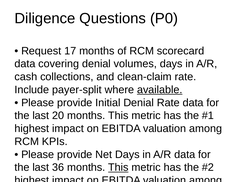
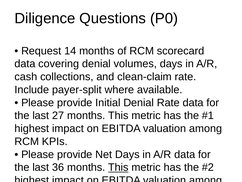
17: 17 -> 14 (70, 51)
available underline: present -> none (160, 89)
20: 20 -> 27 (58, 115)
